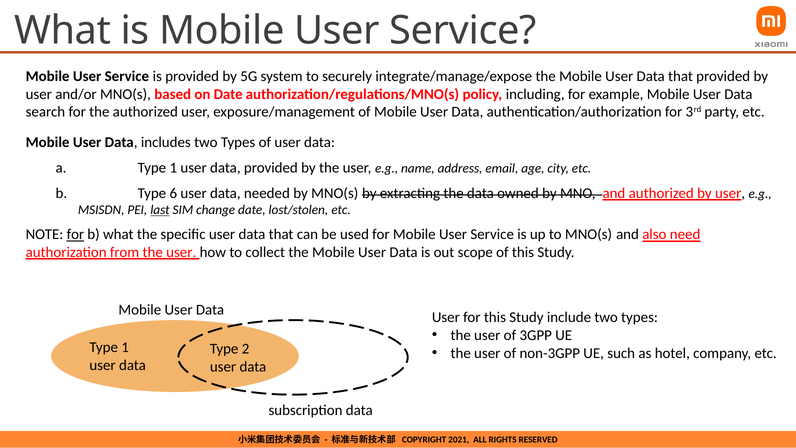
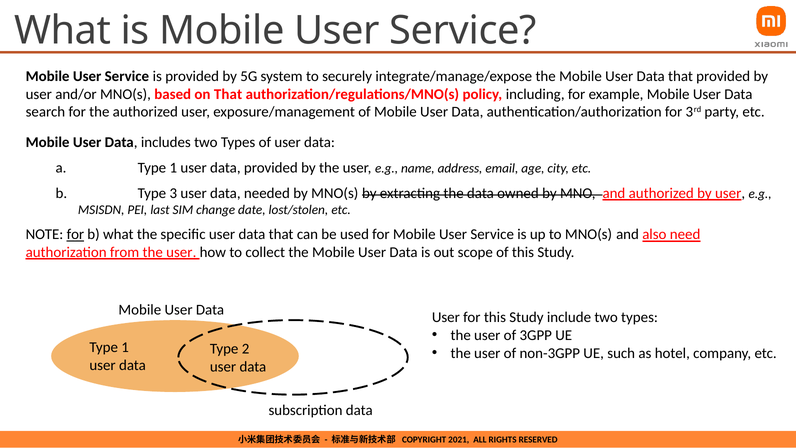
on Date: Date -> That (228, 94)
6: 6 -> 3 (173, 193)
last underline: present -> none (160, 210)
